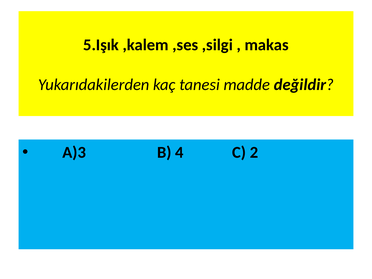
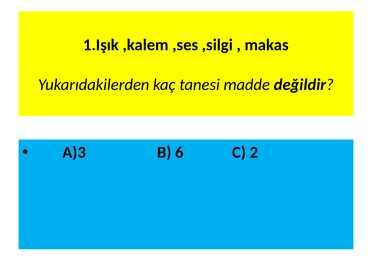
5.Işık: 5.Işık -> 1.Işık (101, 45)
4: 4 -> 6 (179, 152)
